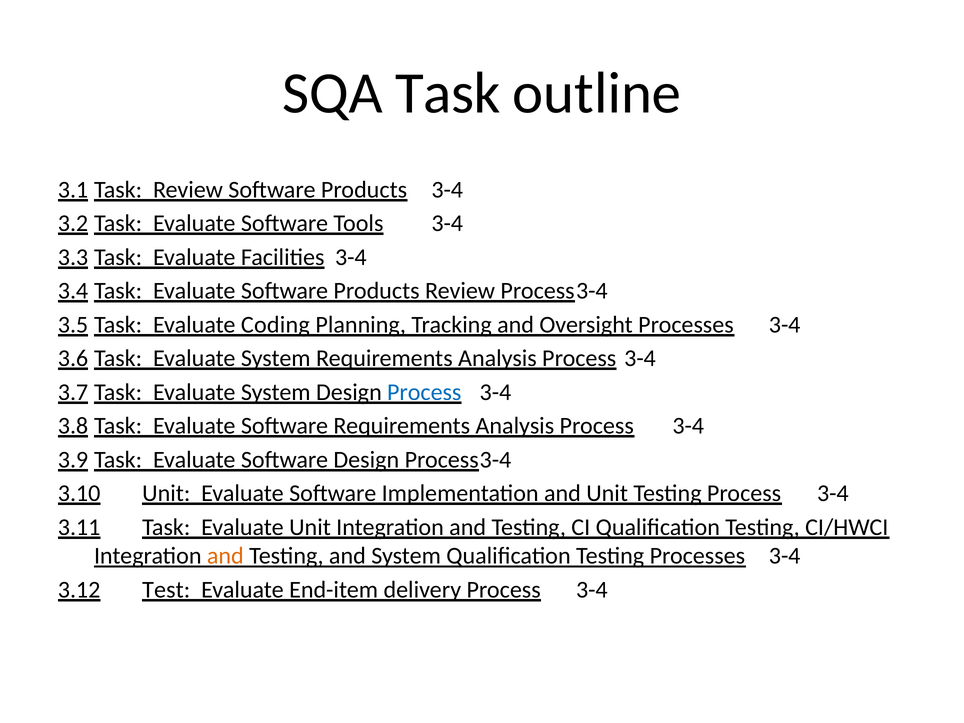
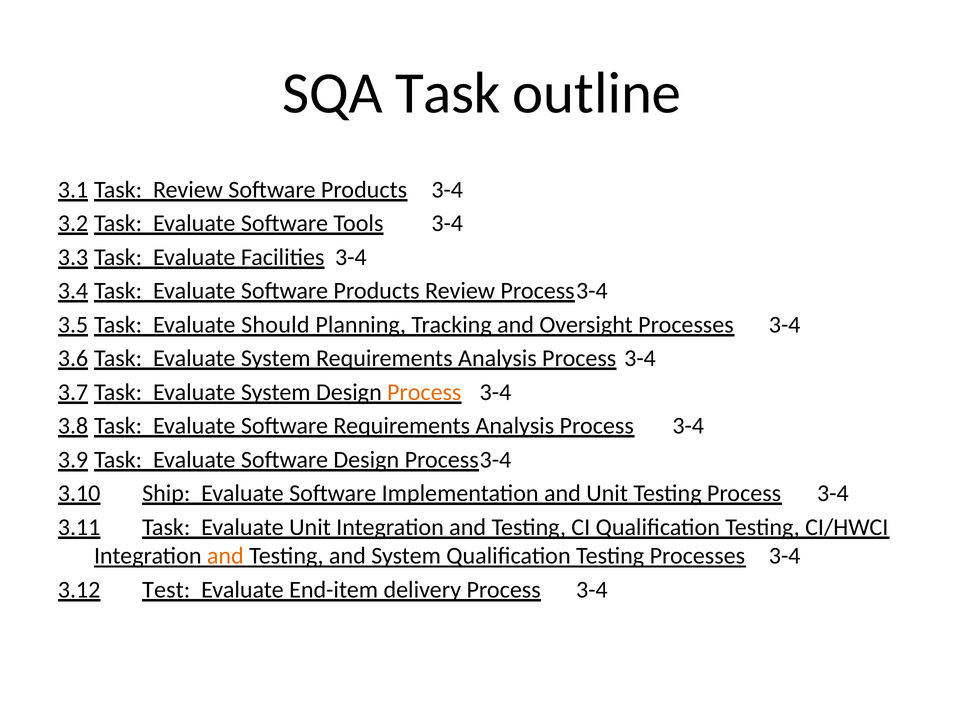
Coding: Coding -> Should (275, 325)
Process colour: blue -> orange (424, 392)
3.10 Unit: Unit -> Ship (166, 493)
